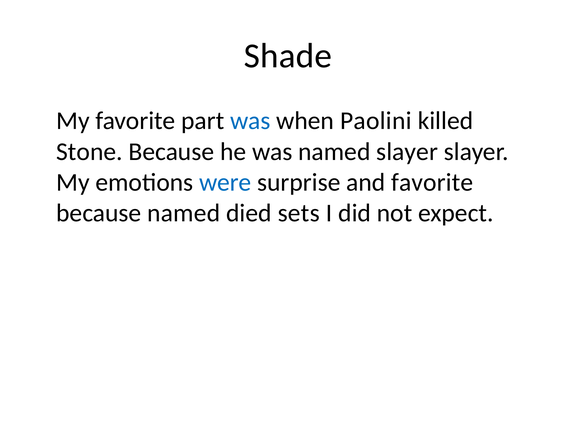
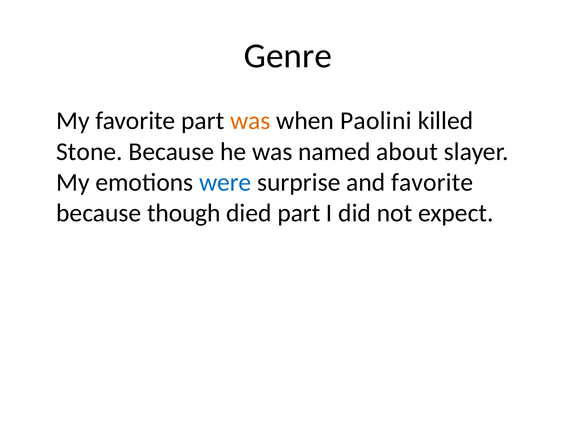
Shade: Shade -> Genre (288, 56)
was colour: blue -> orange (250, 121)
named slayer: slayer -> about (407, 152)
because named: named -> though (184, 213)
died sets: sets -> part (299, 213)
